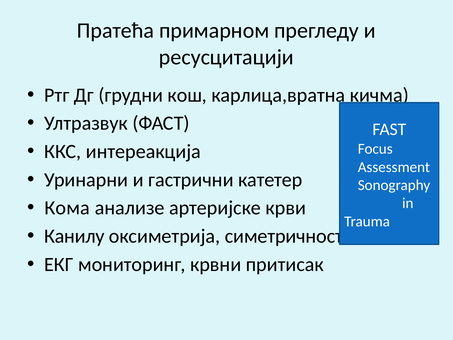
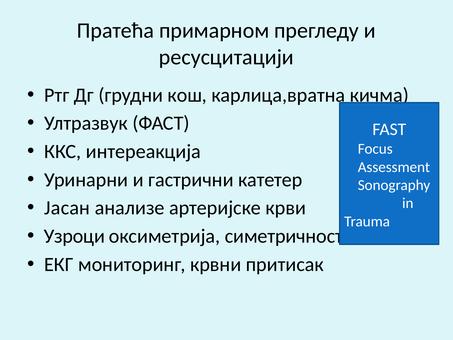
Кома: Кома -> Јасан (67, 208)
Канилу: Канилу -> Узроци (74, 236)
